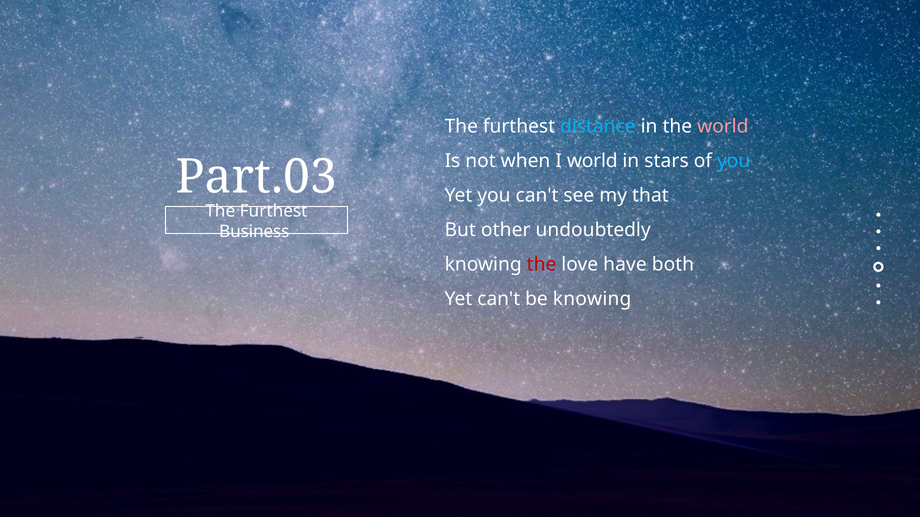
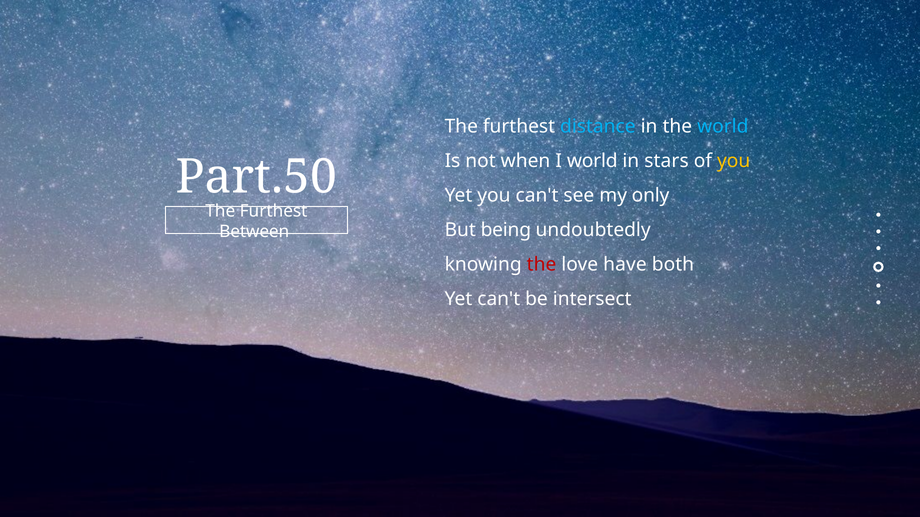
world colour: pink -> light blue (723, 126)
you colour: light blue -> yellow (734, 161)
Part.03: Part.03 -> Part.50 (256, 177)
that: that -> only (651, 195)
other: other -> being (506, 230)
Business: Business -> Between (254, 232)
be knowing: knowing -> intersect (592, 299)
